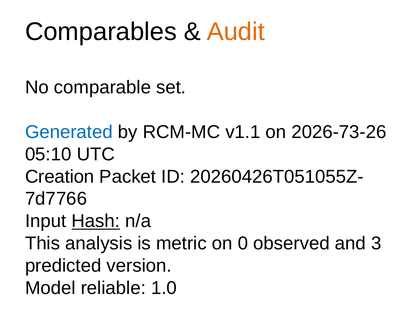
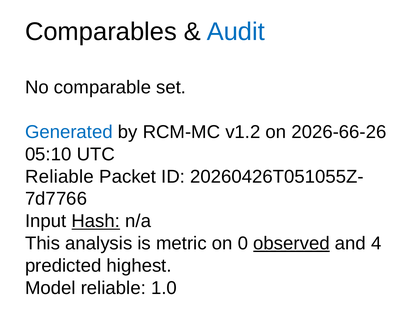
Audit colour: orange -> blue (236, 32)
v1.1: v1.1 -> v1.2 (243, 132)
2026-73-26: 2026-73-26 -> 2026-66-26 (339, 132)
Creation: Creation -> Reliable (59, 177)
observed underline: none -> present (291, 244)
3: 3 -> 4 (376, 244)
version: version -> highest (139, 266)
